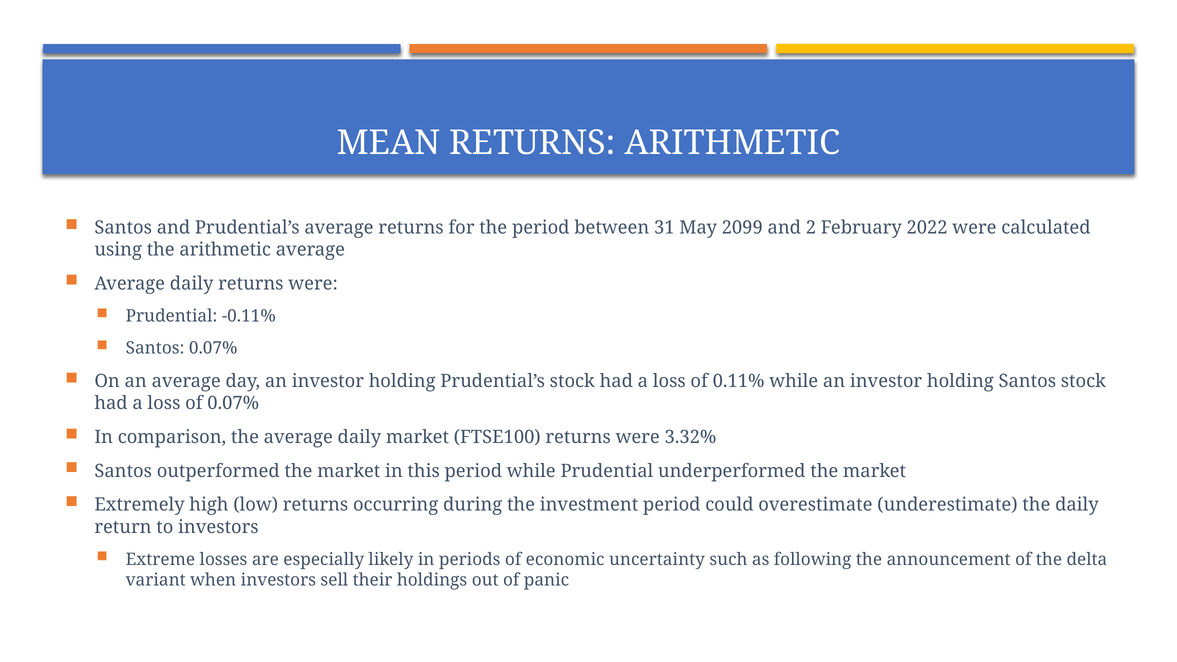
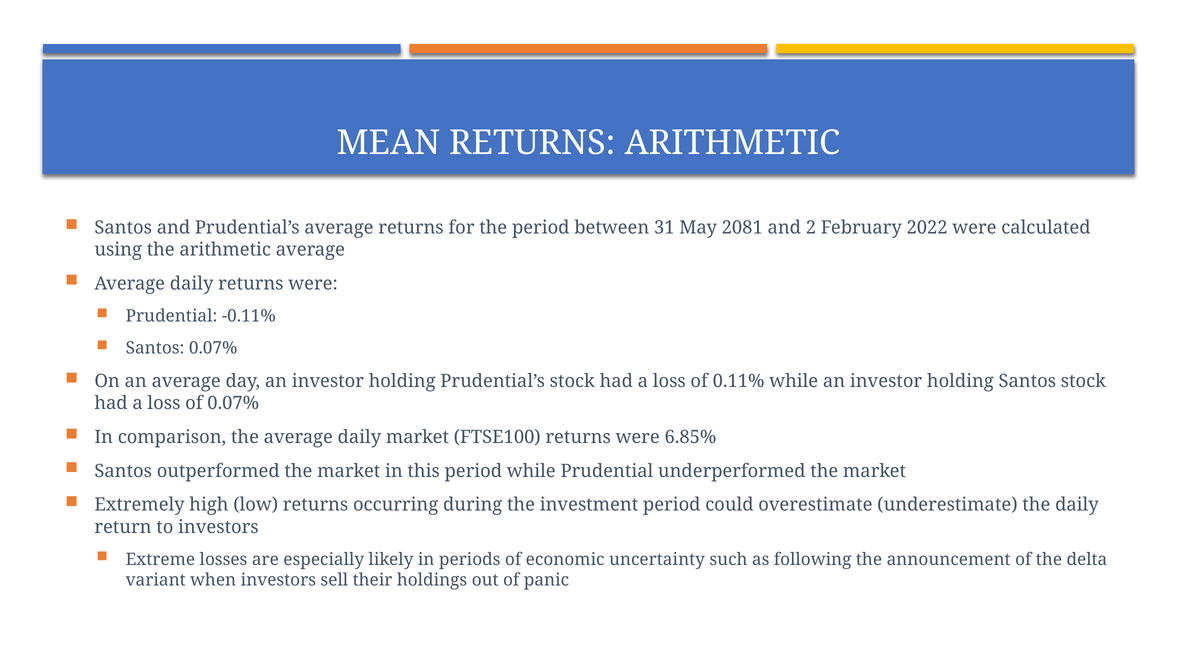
2099: 2099 -> 2081 (742, 228)
3.32%: 3.32% -> 6.85% (691, 437)
